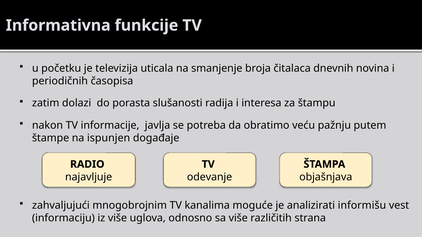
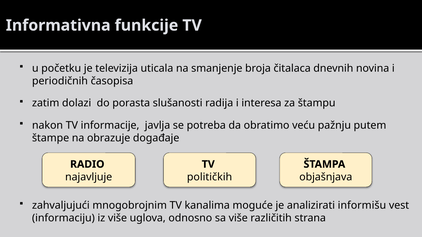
ispunjen: ispunjen -> obrazuje (109, 138)
odevanje: odevanje -> političkih (210, 177)
